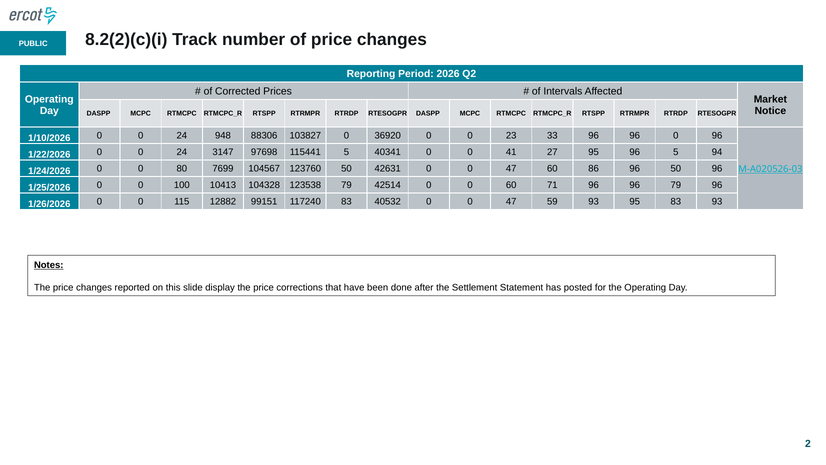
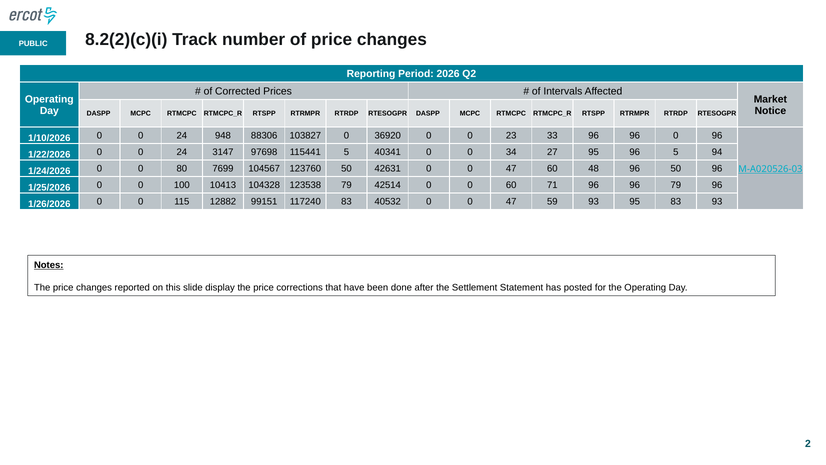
41: 41 -> 34 (511, 152)
86: 86 -> 48 (594, 169)
